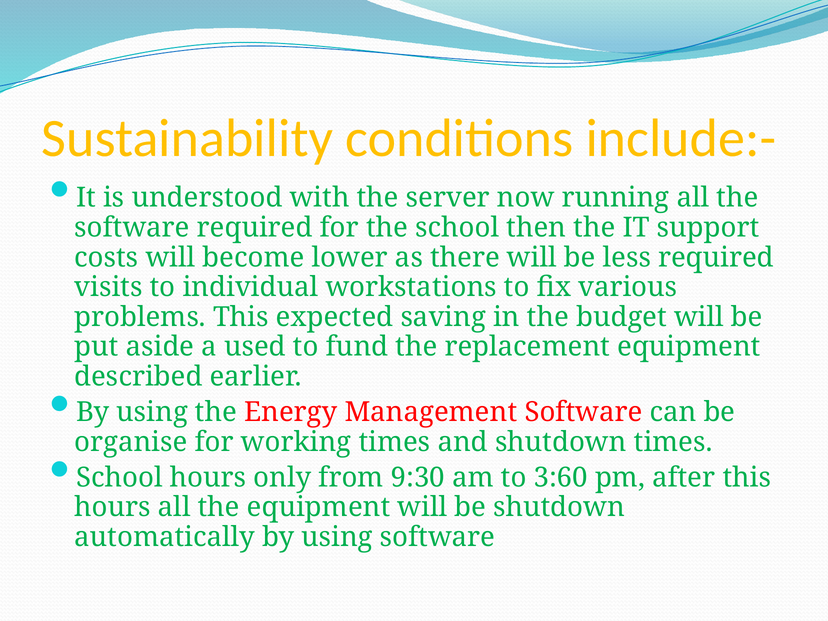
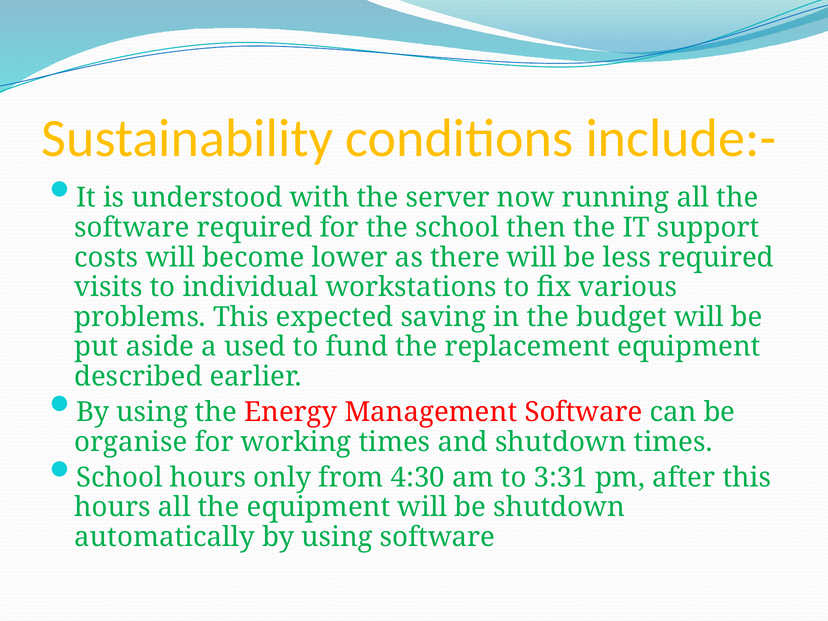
9:30: 9:30 -> 4:30 (418, 478)
3:60: 3:60 -> 3:31 (561, 478)
